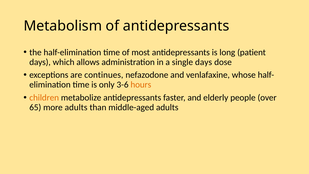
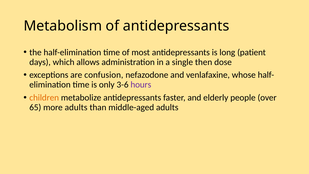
single days: days -> then (204, 62)
continues: continues -> confusion (104, 75)
hours colour: orange -> purple (141, 85)
